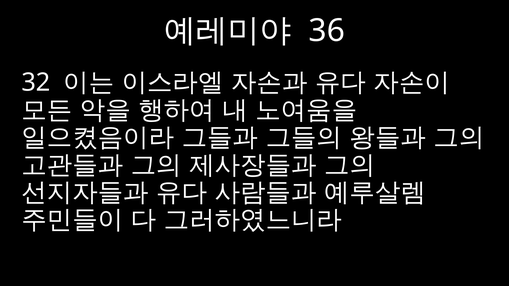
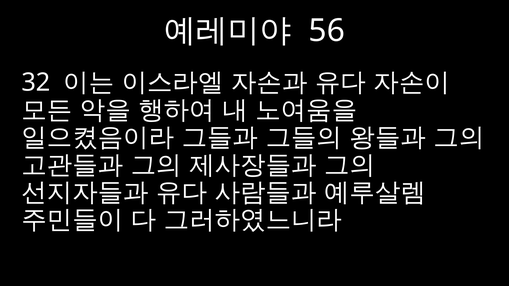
36: 36 -> 56 (327, 31)
